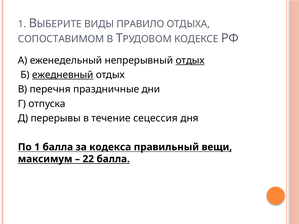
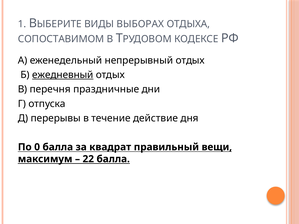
ПРАВИЛО: ПРАВИЛО -> ВЫБОРАХ (140, 24)
отдых underline: present -> none (190, 60)
сецессия: сецессия -> действие (156, 118)
По 1: 1 -> 0 (37, 147)
кодекса: кодекса -> квадрат (110, 147)
